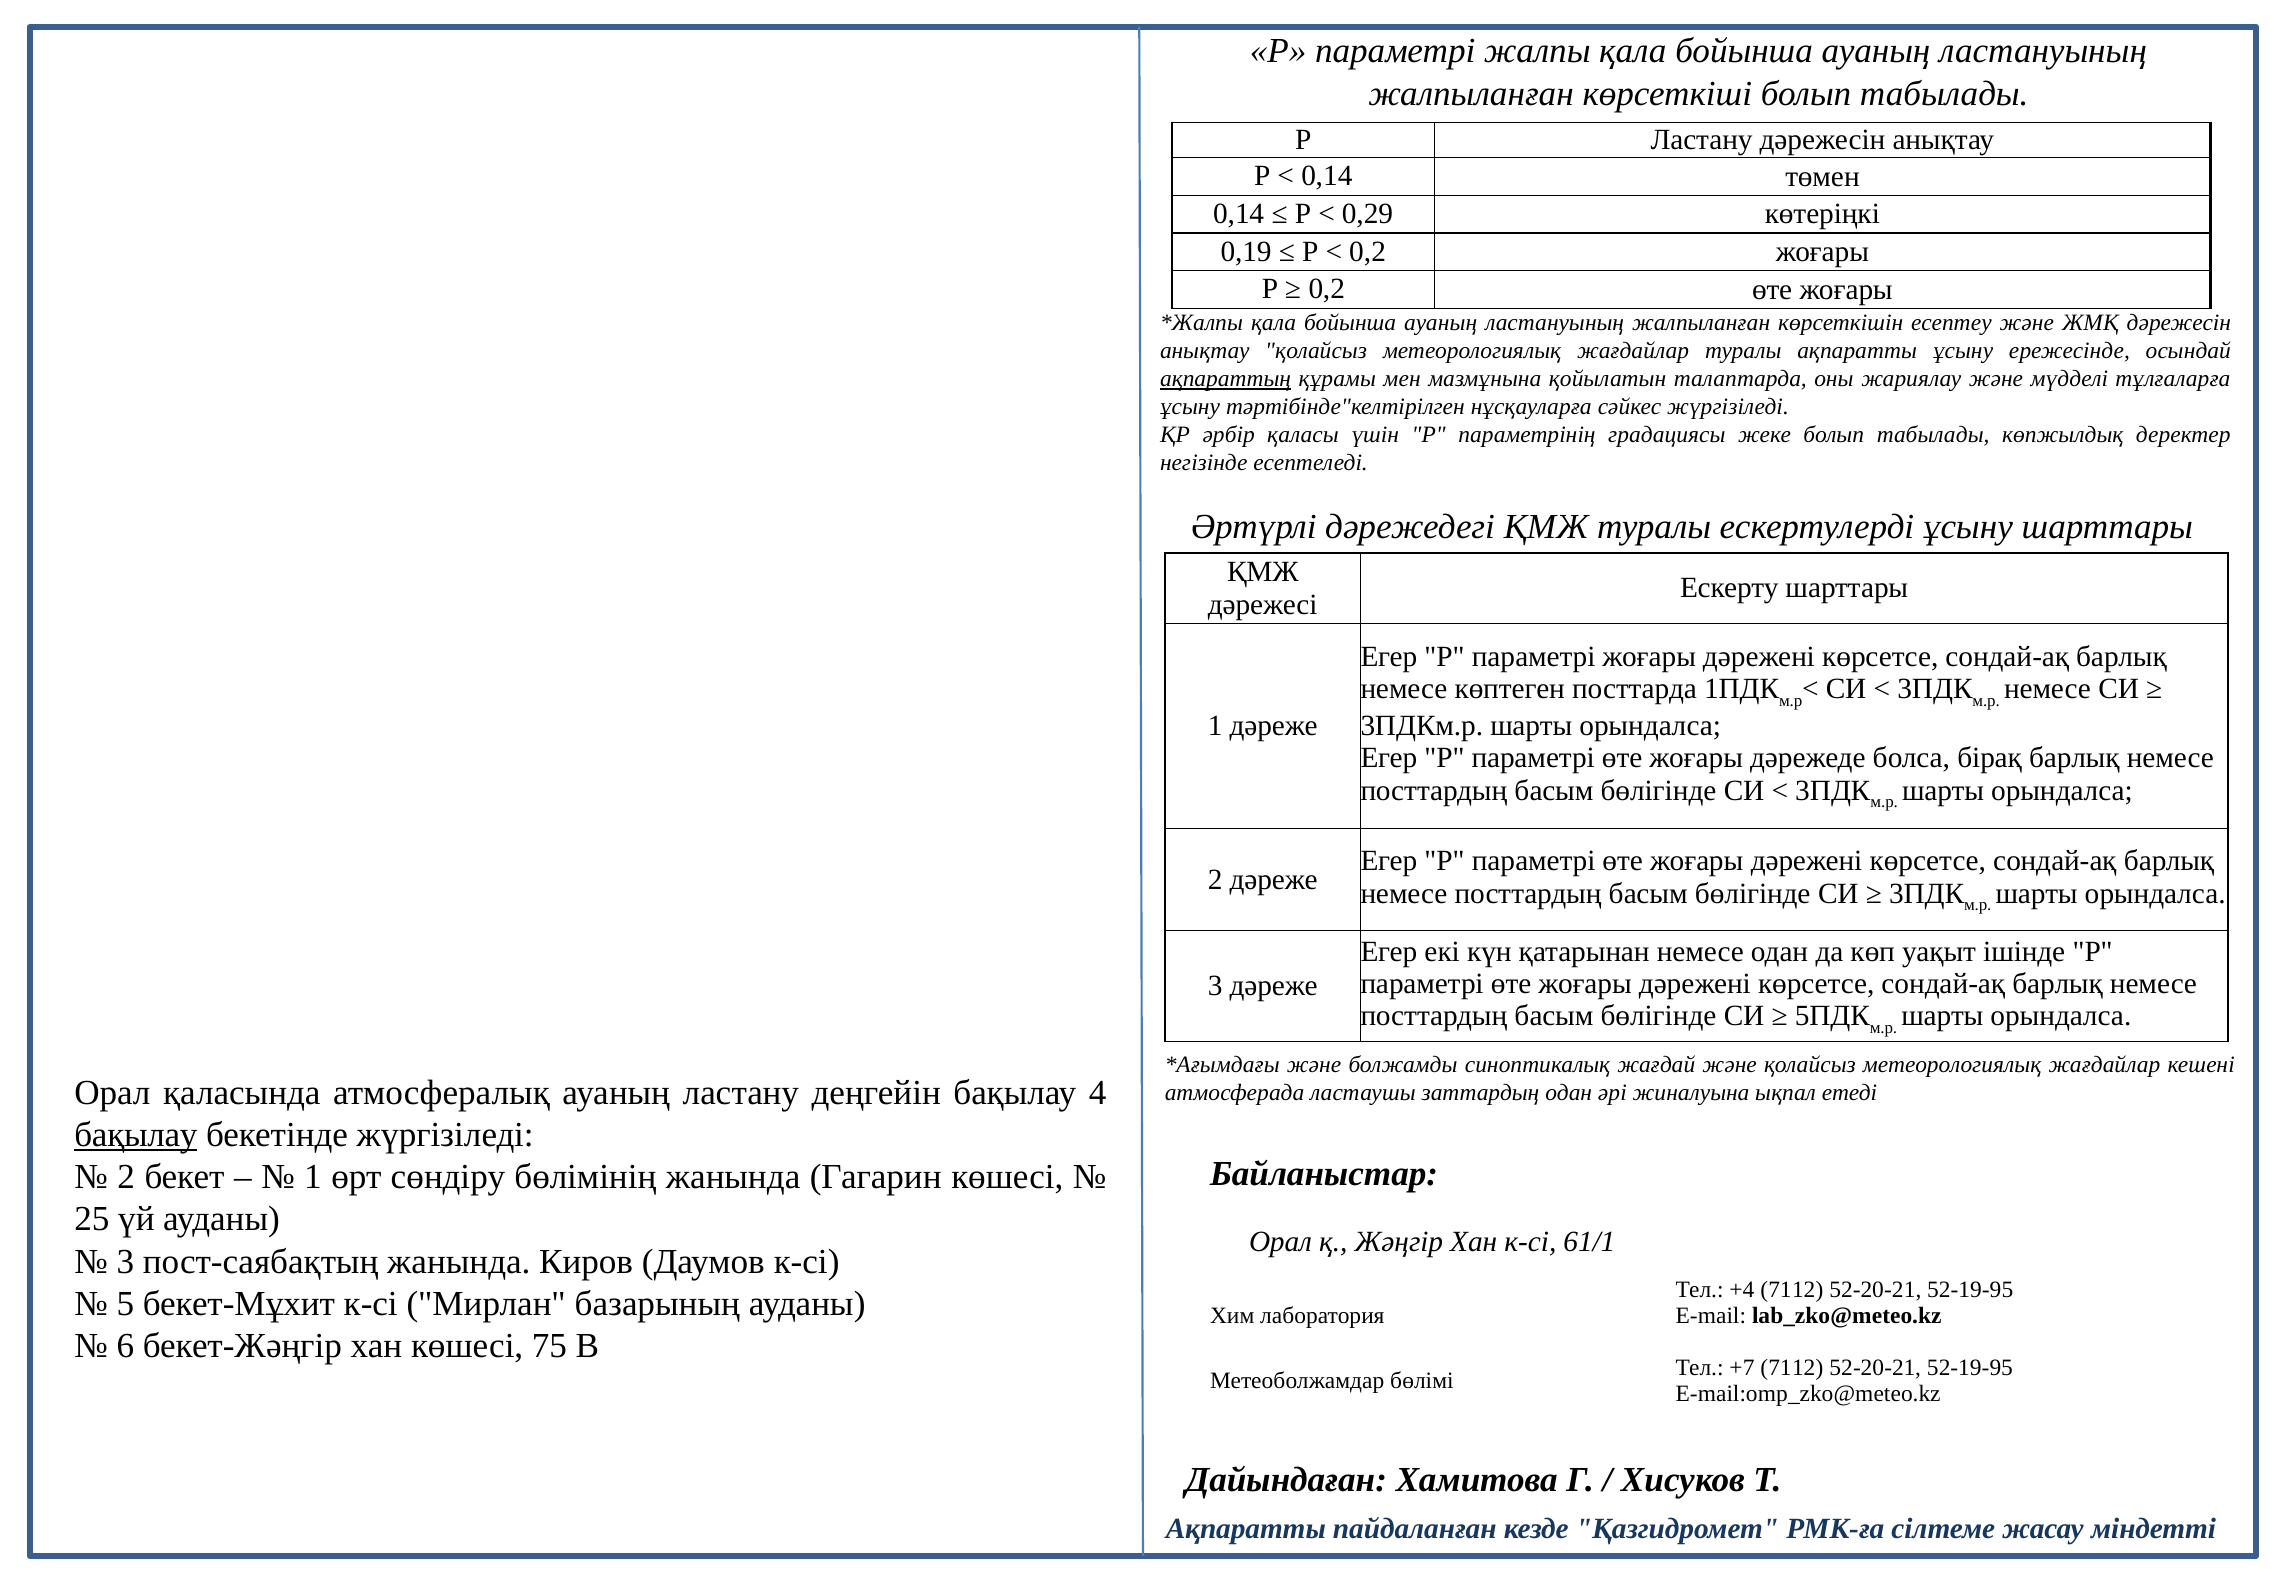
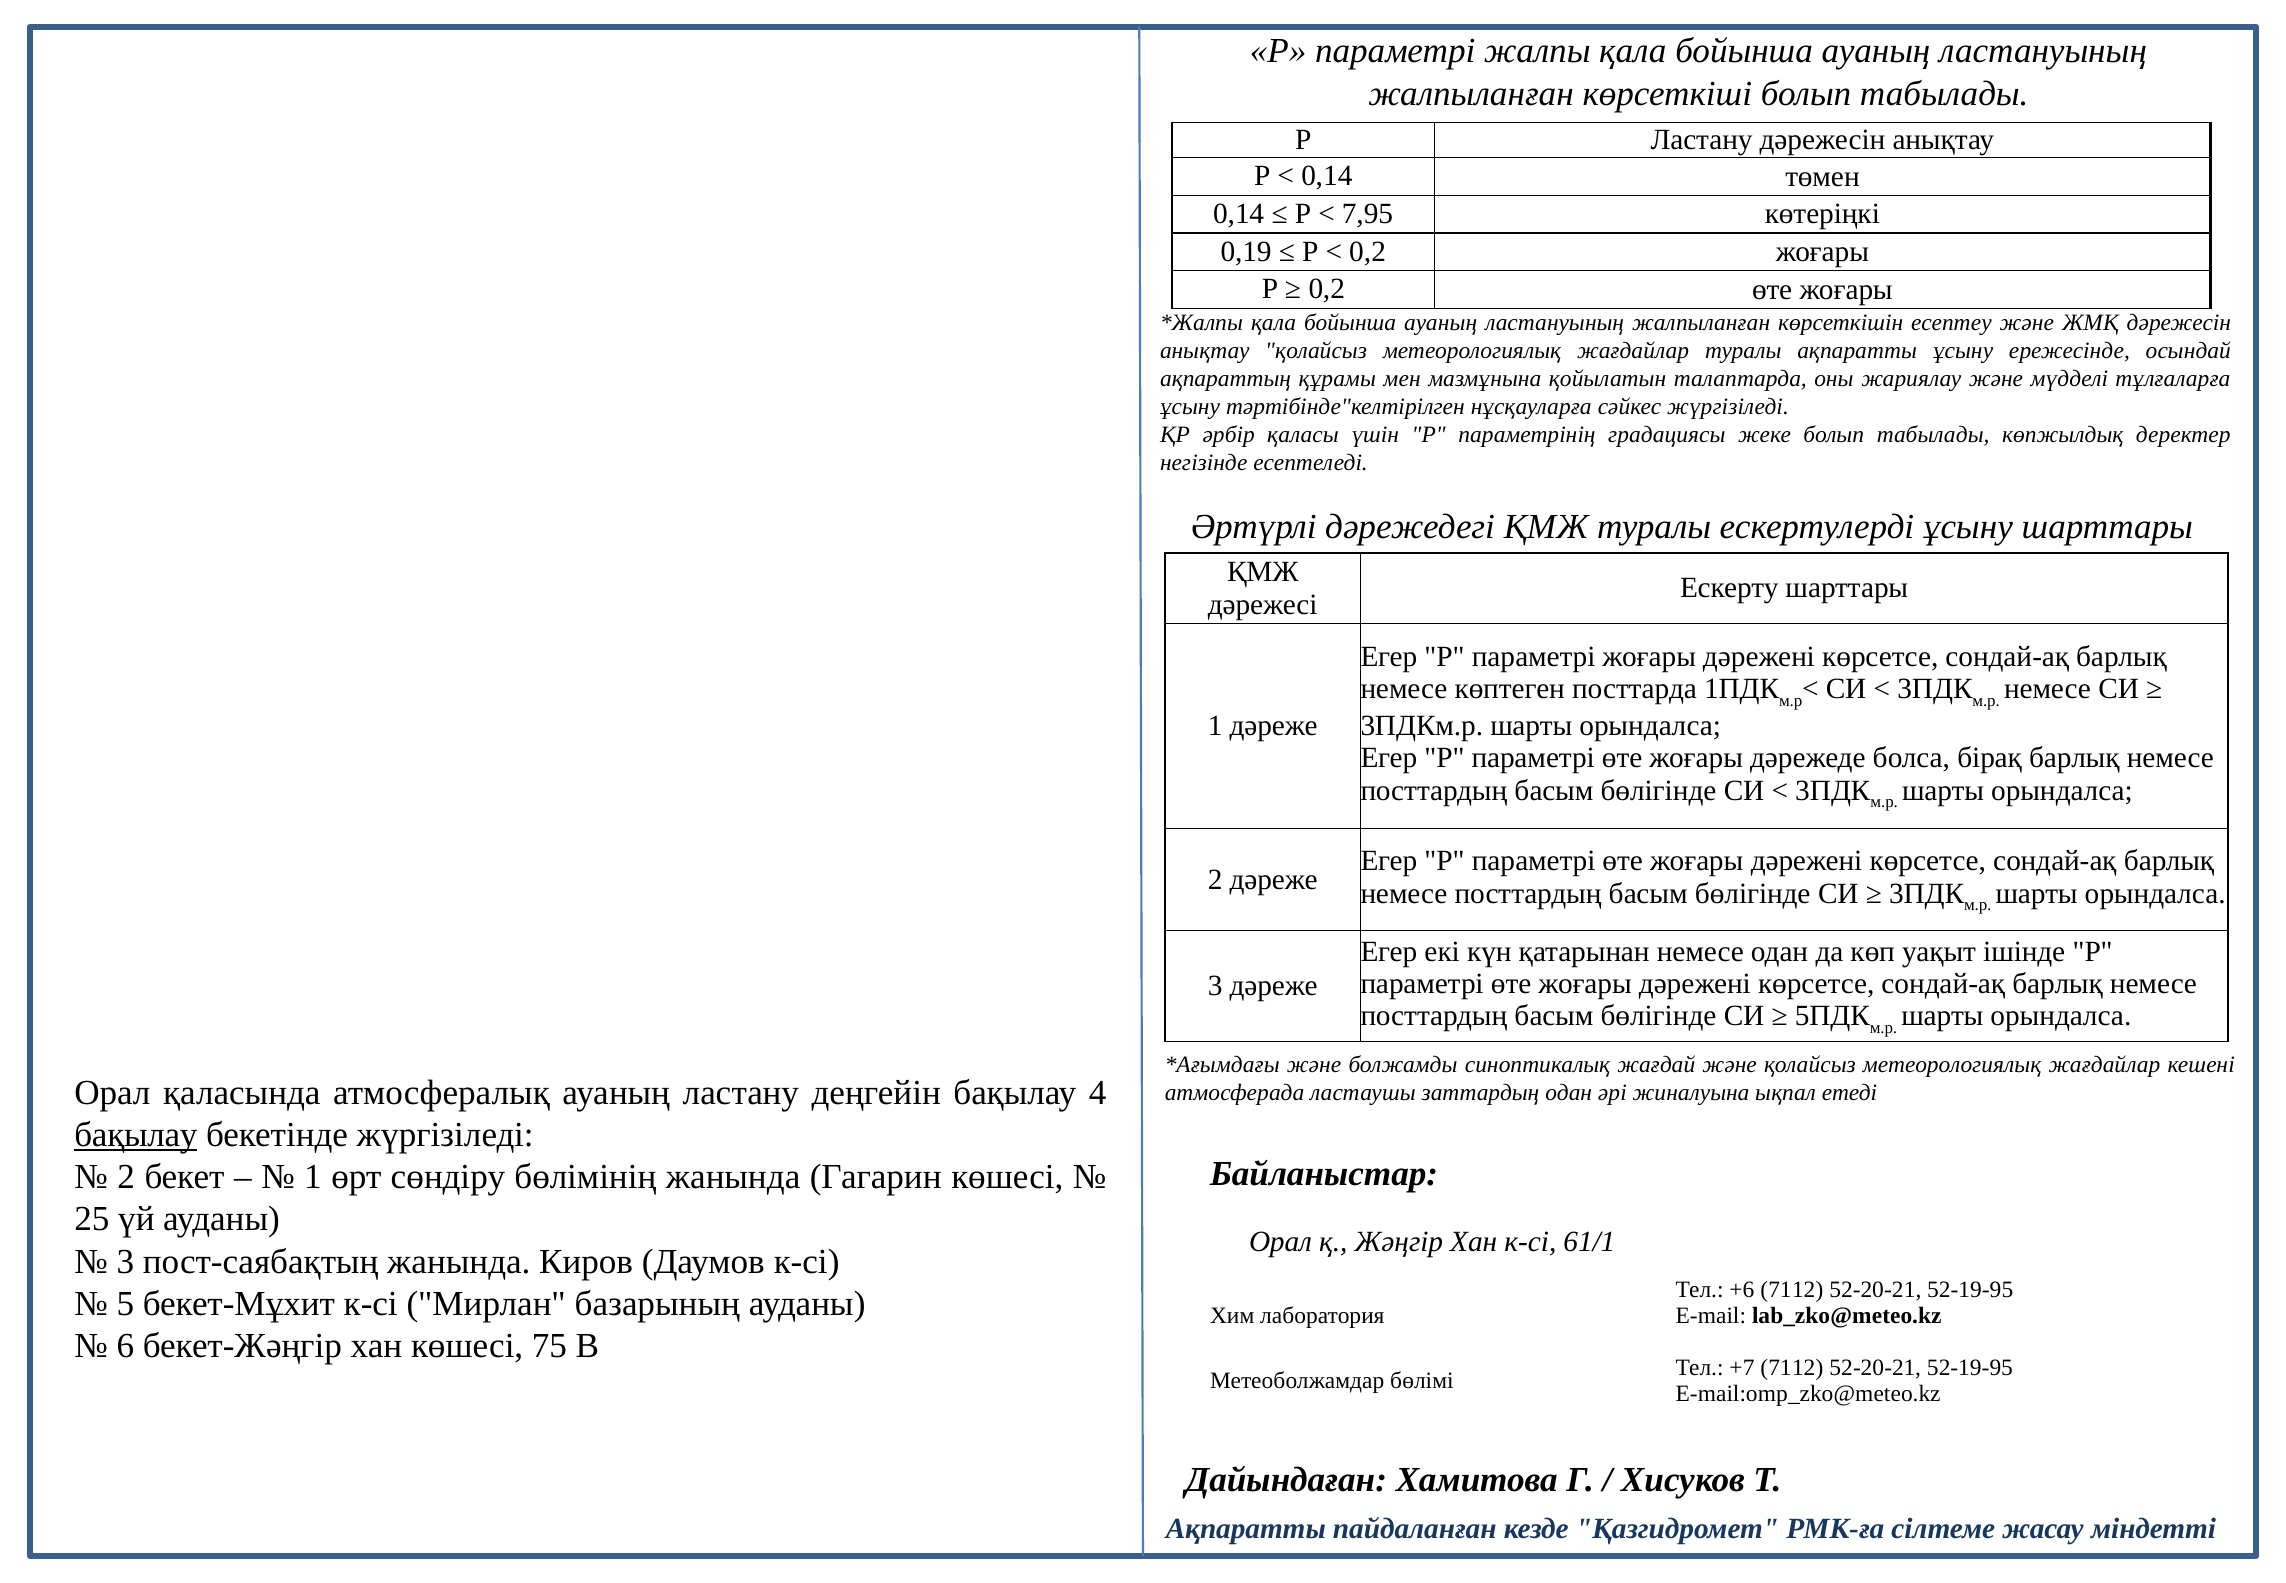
0,29: 0,29 -> 7,95 (1367, 214)
ақпараттың underline: present -> none (1226, 379)
+4: +4 -> +6 (1742, 1290)
